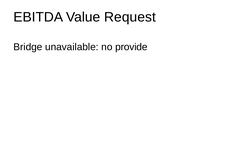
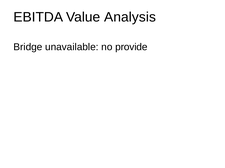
Request: Request -> Analysis (130, 17)
